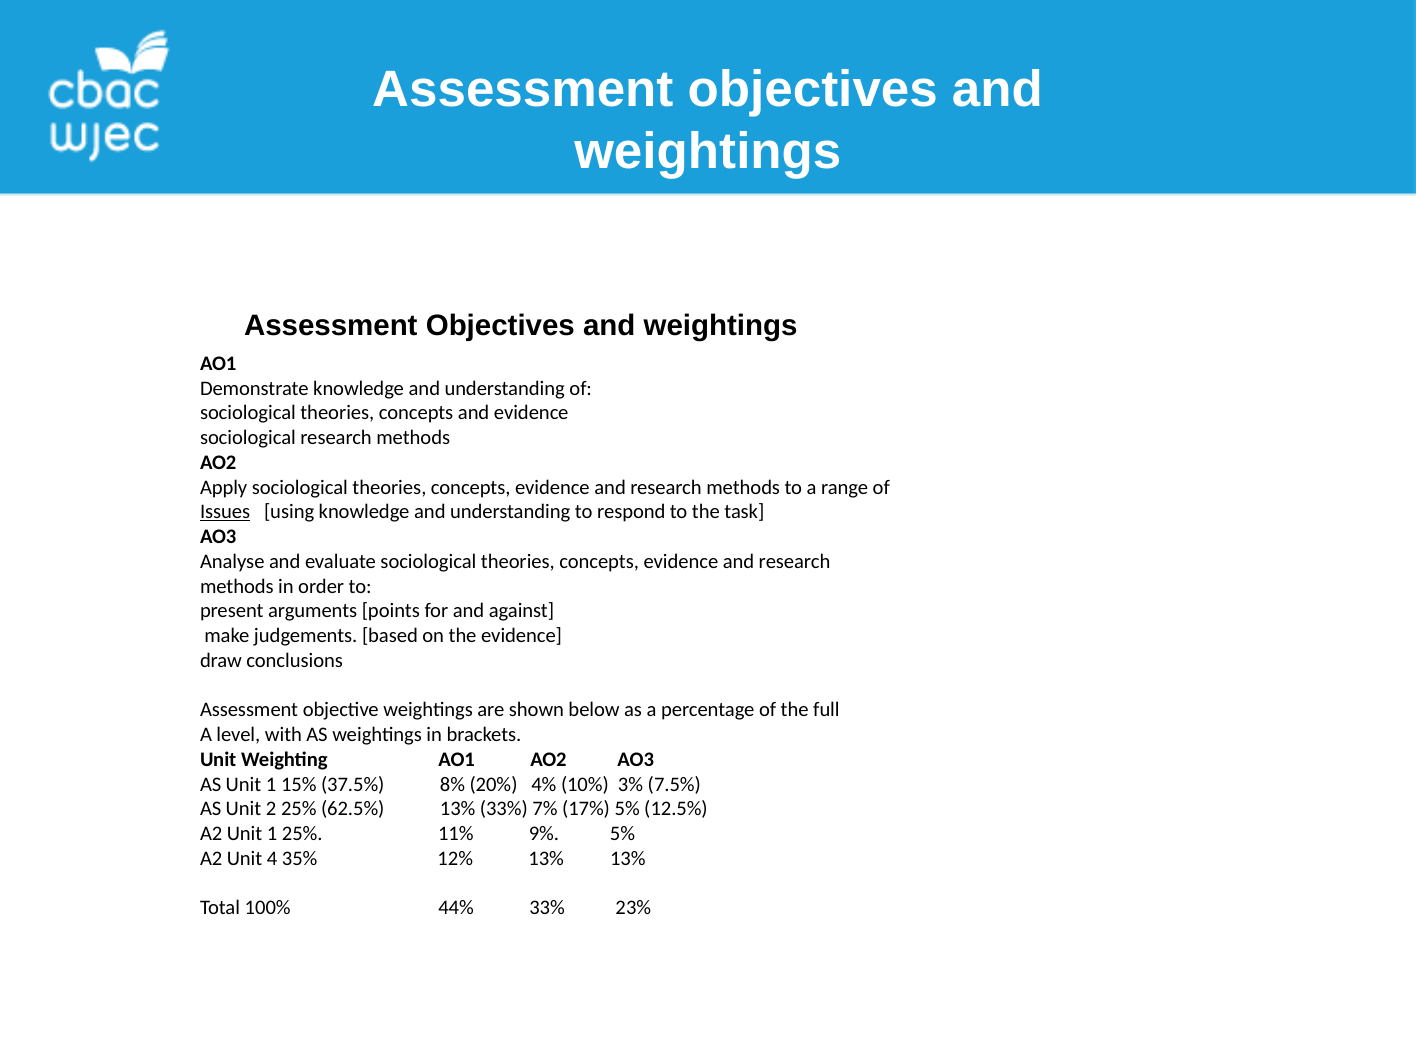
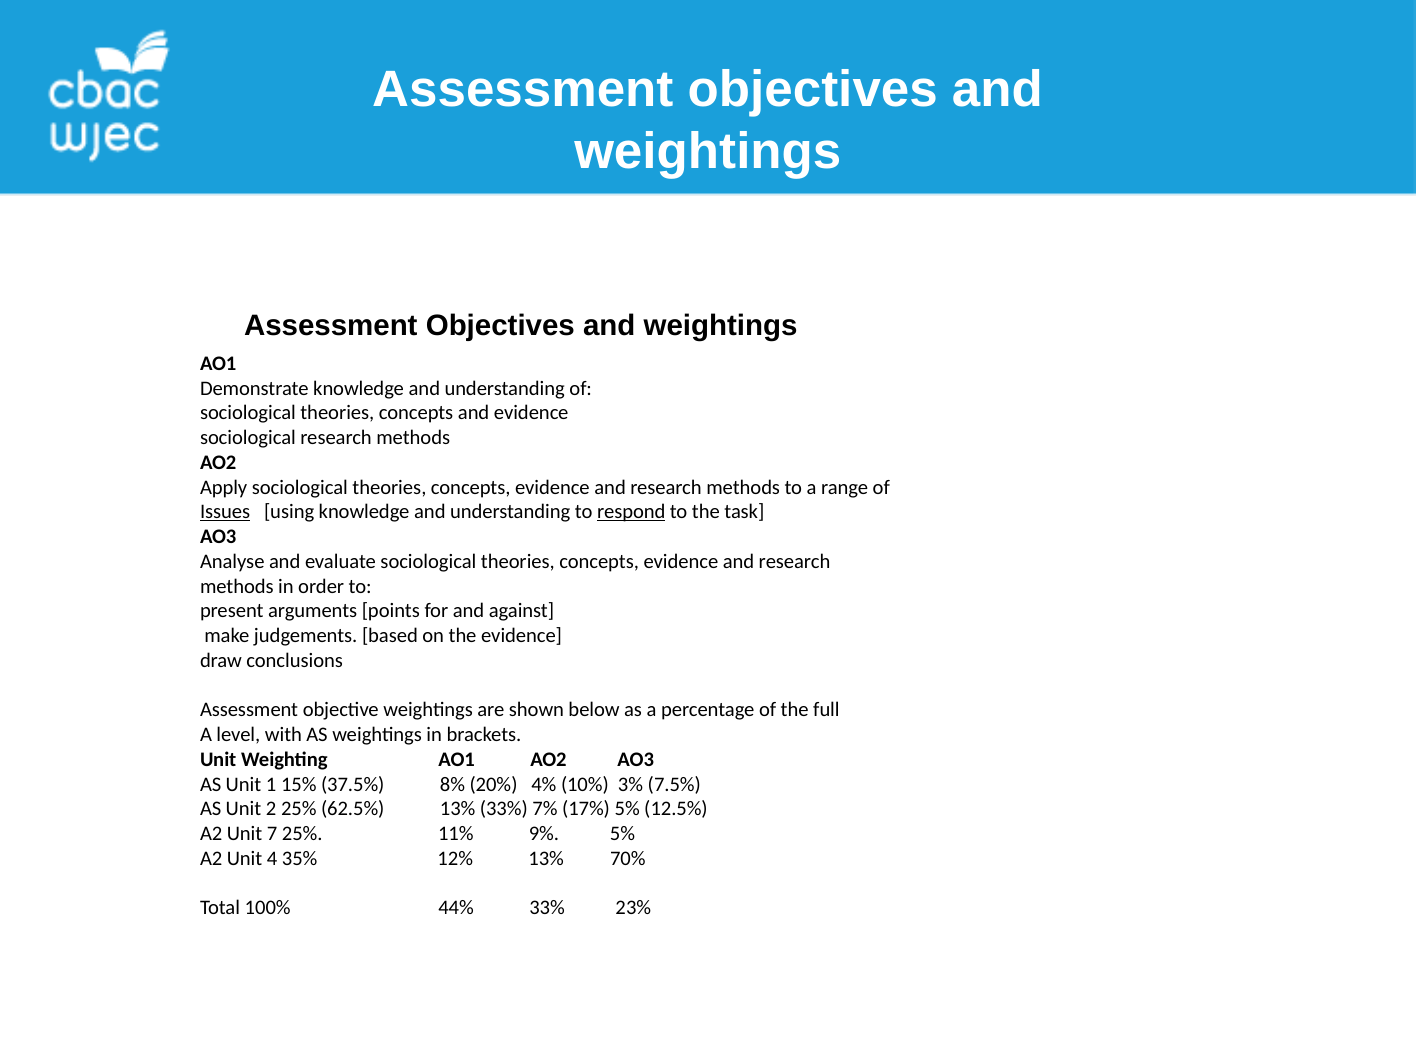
respond underline: none -> present (631, 512)
A2 Unit 1: 1 -> 7 (272, 834)
13% 13%: 13% -> 70% (628, 859)
